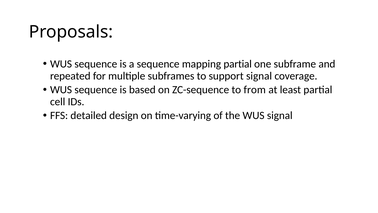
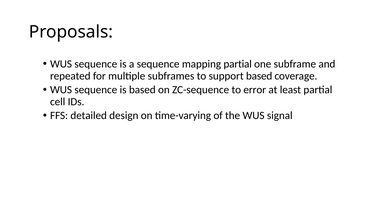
support signal: signal -> based (259, 76)
from: from -> error (255, 90)
